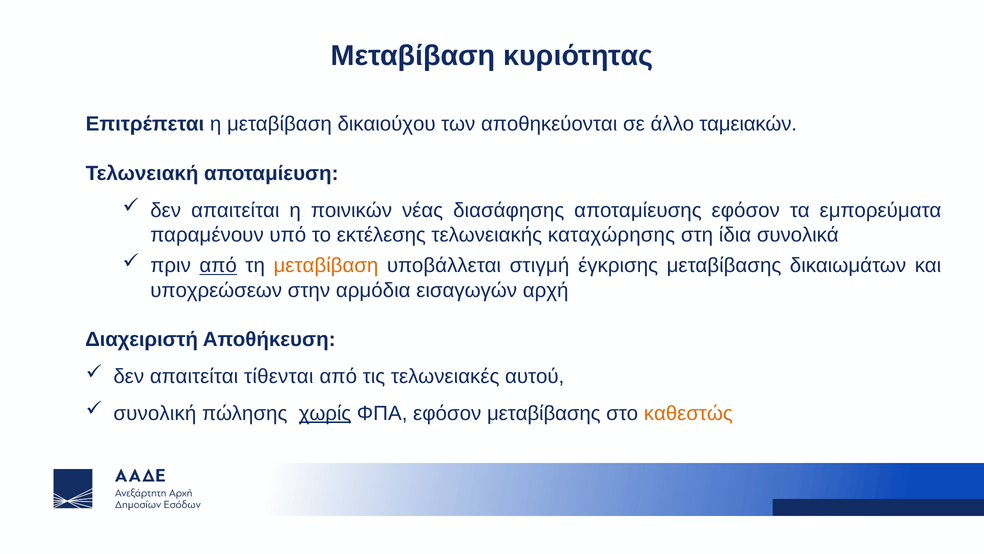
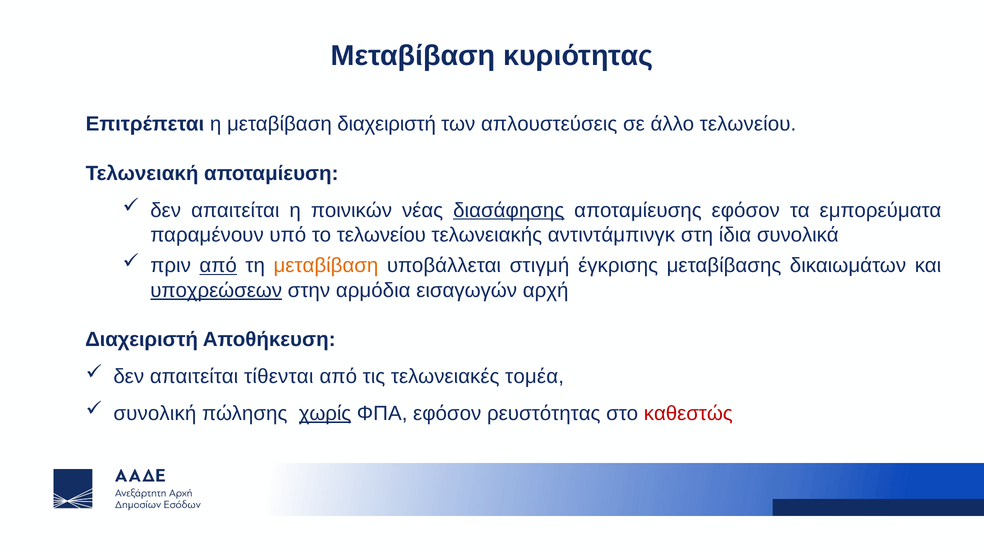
μεταβίβαση δικαιούχου: δικαιούχου -> διαχειριστή (387, 124)
αποθηκεύονται: αποθηκεύονται -> απλουστεύσεις (549, 124)
άλλο ταμειακών: ταμειακών -> τελωνείου (748, 124)
διασάφησης underline: none -> present (509, 210)
το εκτέλεσης: εκτέλεσης -> τελωνείου (381, 235)
καταχώρησης: καταχώρησης -> αντιντάμπινγκ (611, 235)
υποχρεώσεων underline: none -> present (216, 290)
αυτού: αυτού -> τομέα (535, 376)
εφόσον μεταβίβασης: μεταβίβασης -> ρευστότητας (544, 413)
καθεστώς colour: orange -> red (688, 413)
